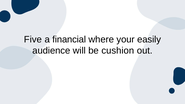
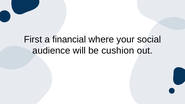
Five: Five -> First (33, 39)
easily: easily -> social (149, 39)
